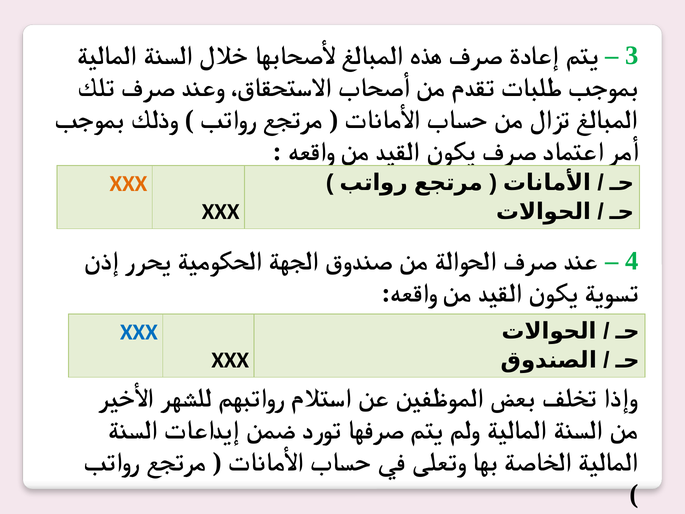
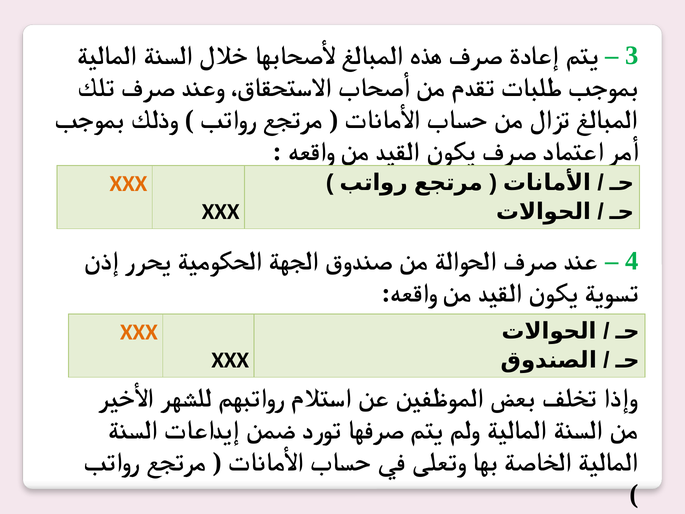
XXX colour: blue -> orange (139, 332)
